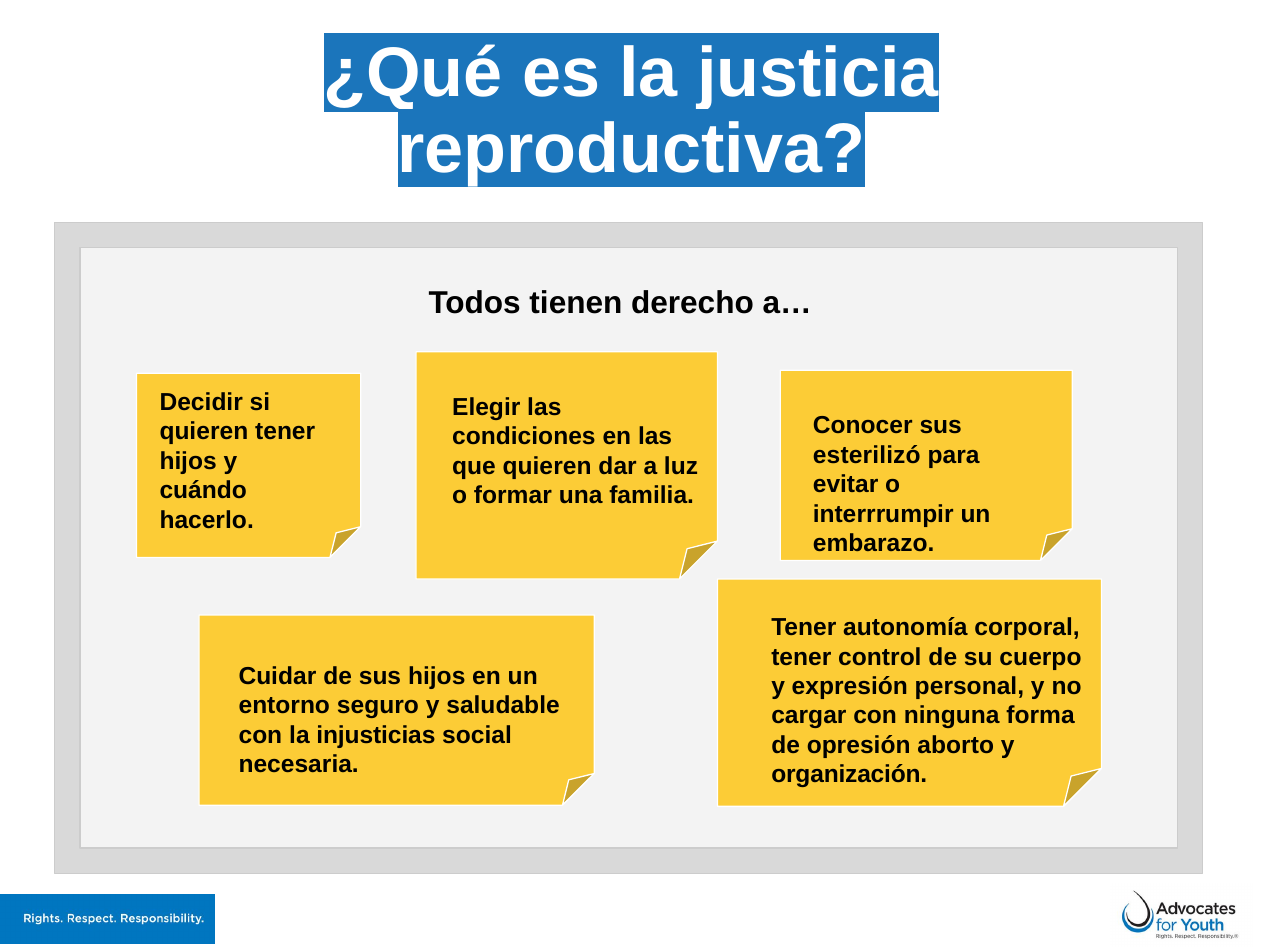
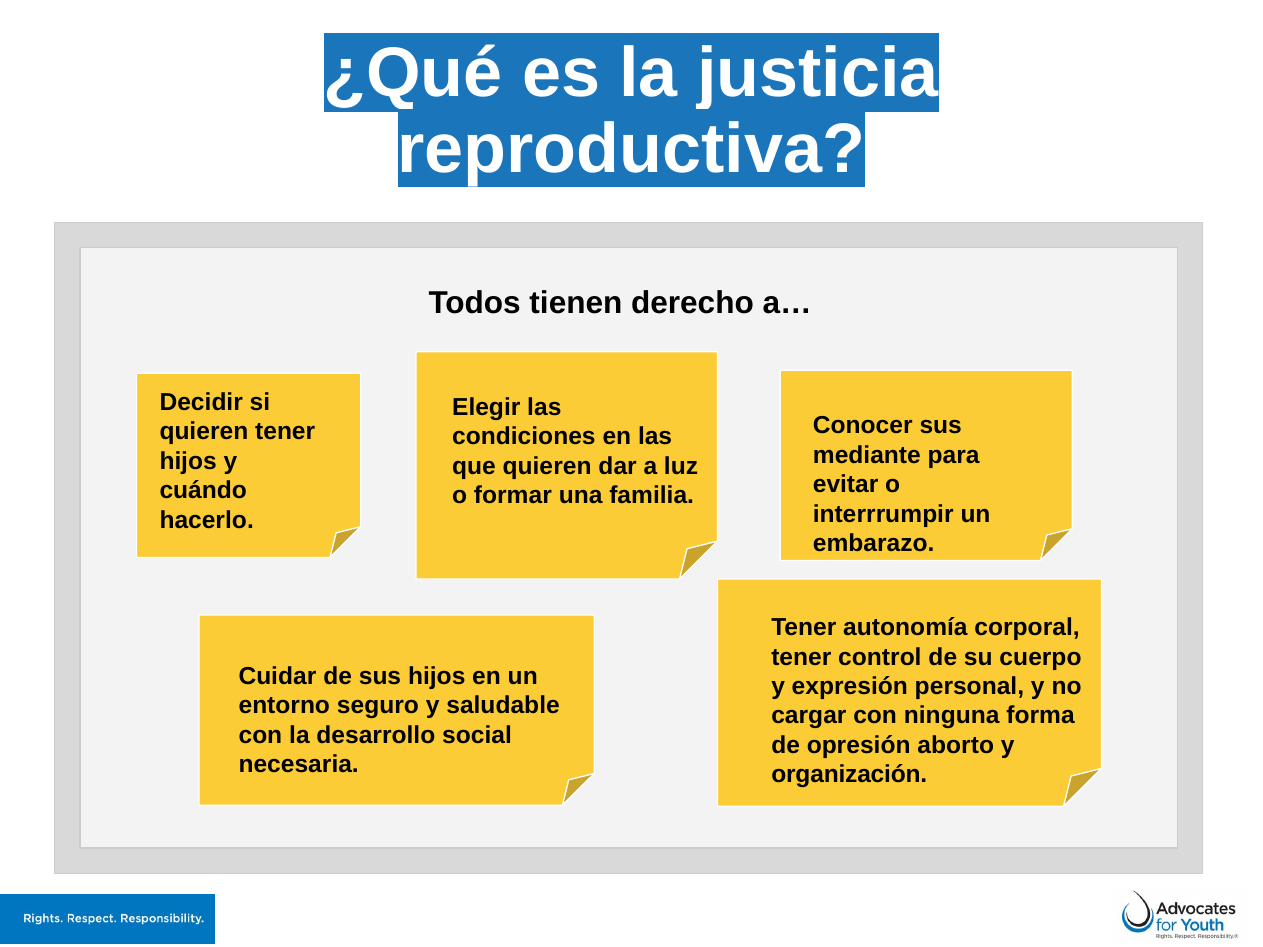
esterilizó: esterilizó -> mediante (867, 455)
injusticias: injusticias -> desarrollo (376, 735)
